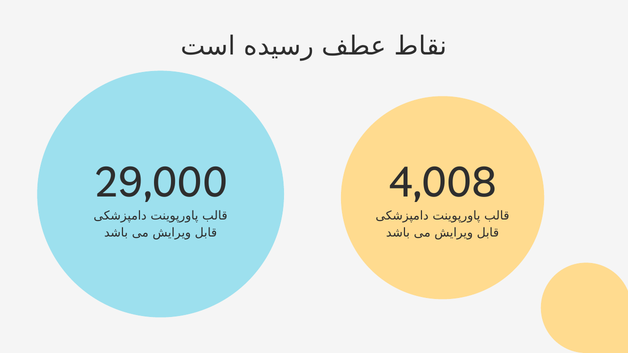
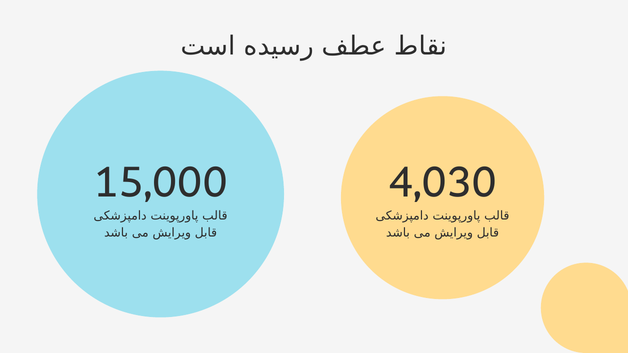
4,008: 4,008 -> 4,030 (443, 183)
29,000: 29,000 -> 15,000 (161, 183)
